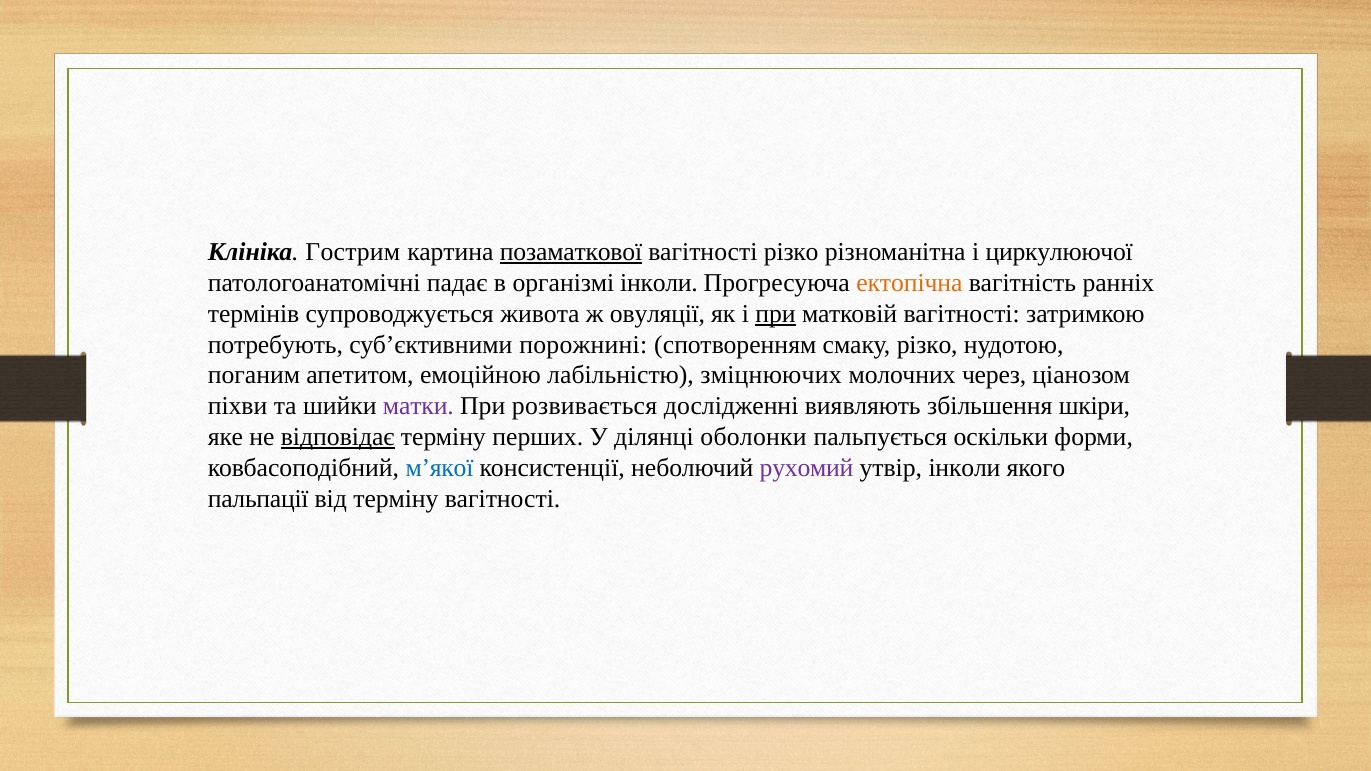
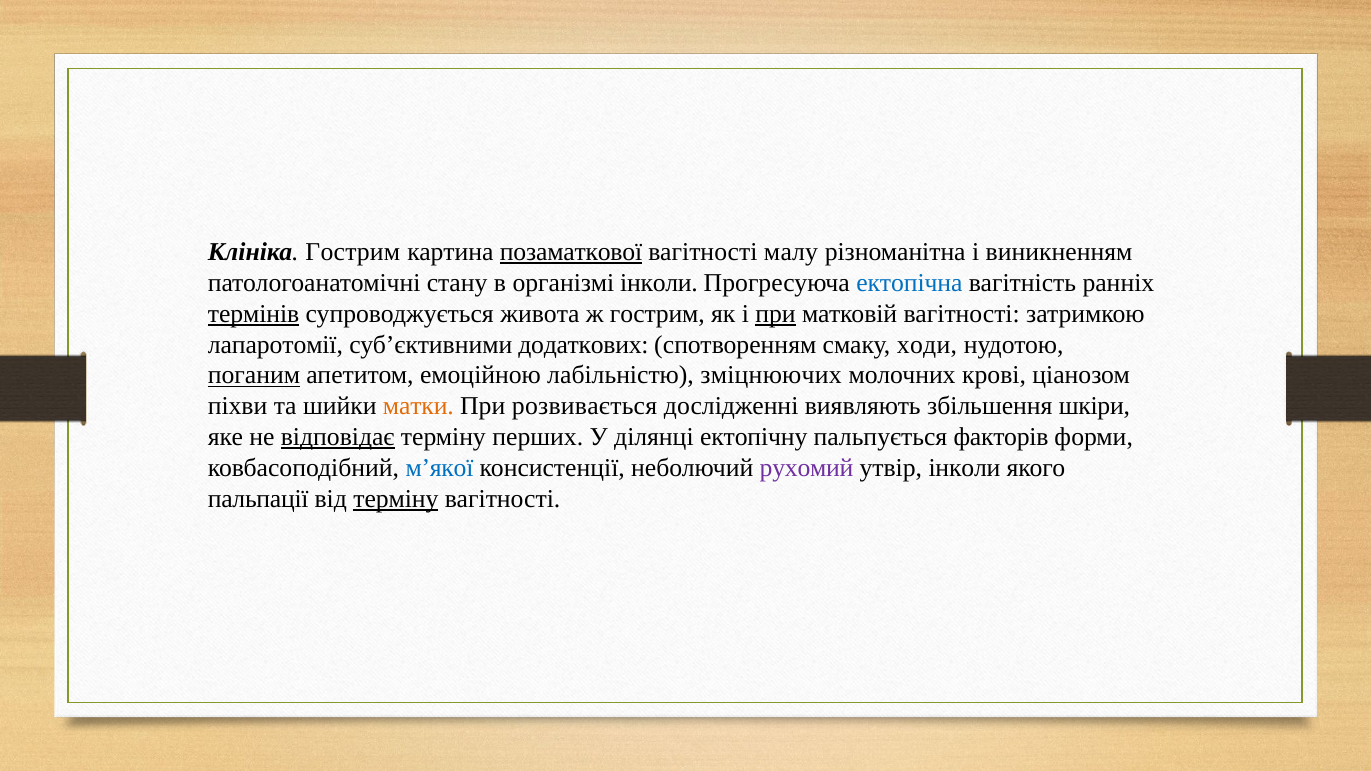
вагітності різко: різко -> малу (791, 252)
циркулюючої: циркулюючої -> виникненням (1059, 252)
падає: падає -> стану (457, 283)
ектопічна colour: orange -> blue (909, 283)
термінів underline: none -> present (254, 314)
ж овуляції: овуляції -> гострим (657, 314)
потребують: потребують -> лапаротомії (275, 345)
порожнині: порожнині -> додаткових (583, 345)
смаку різко: різко -> ходи (927, 345)
поганим underline: none -> present (254, 375)
через: через -> крові (994, 375)
матки colour: purple -> orange (418, 406)
оболонки: оболонки -> ектопічну (754, 437)
оскільки: оскільки -> факторів (1001, 437)
терміну underline: none -> present (396, 499)
